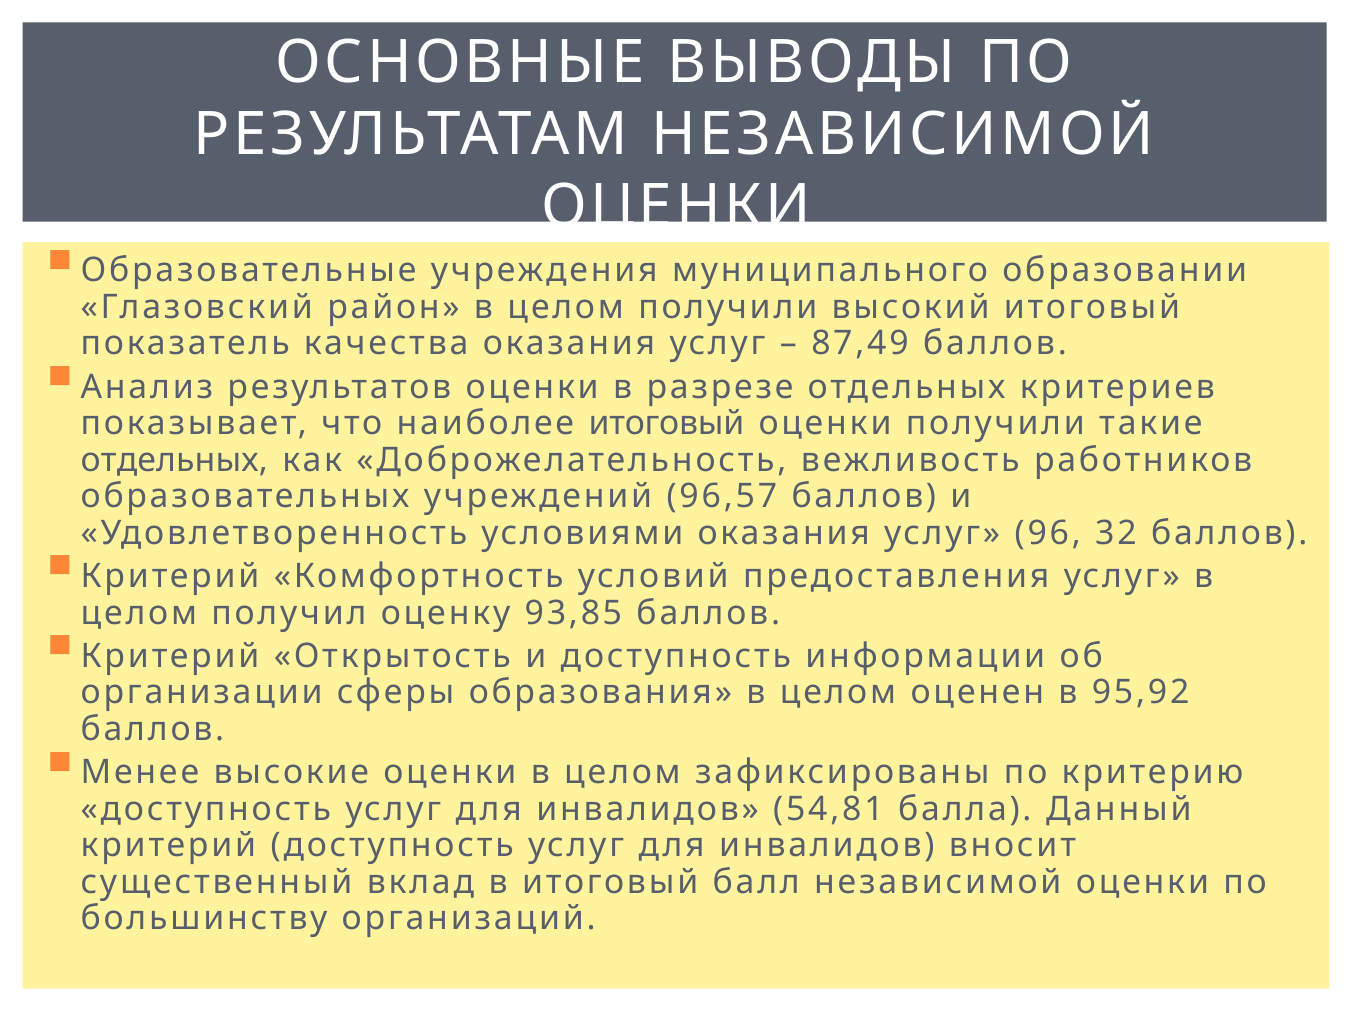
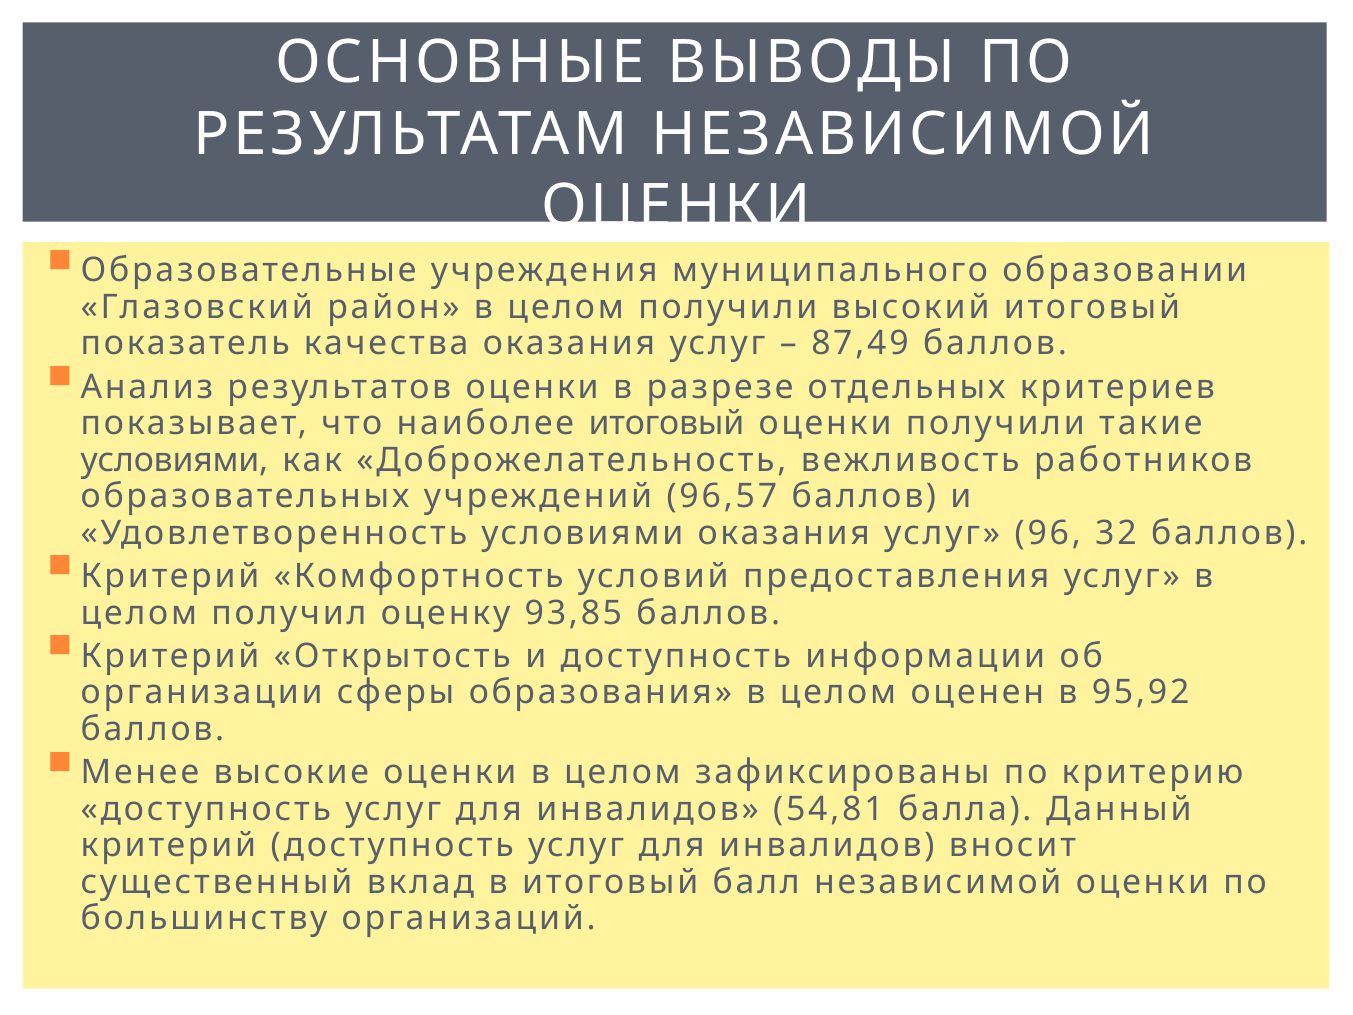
отдельных: отдельных -> условиями (174, 460)
